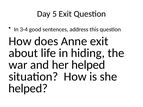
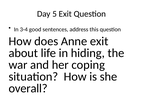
her helped: helped -> coping (88, 65)
helped: helped -> overall (28, 89)
